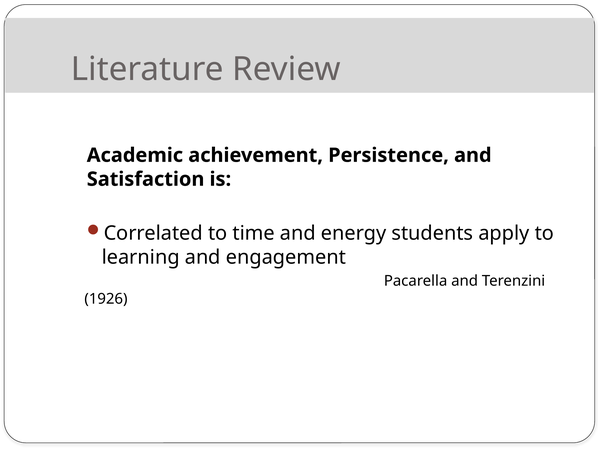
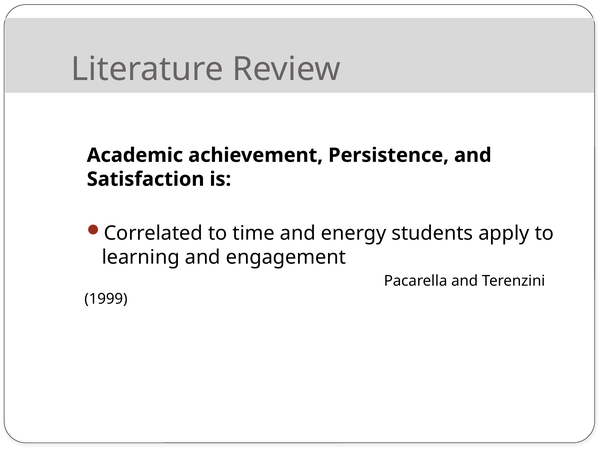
1926: 1926 -> 1999 (106, 299)
